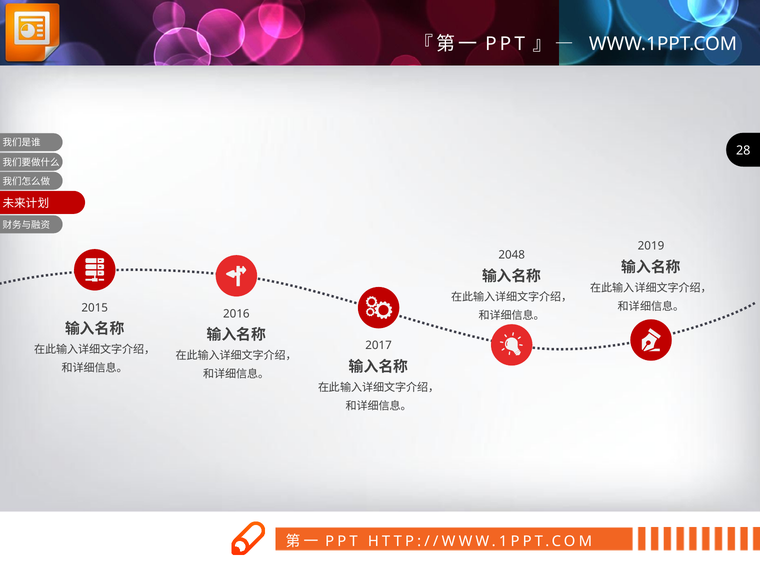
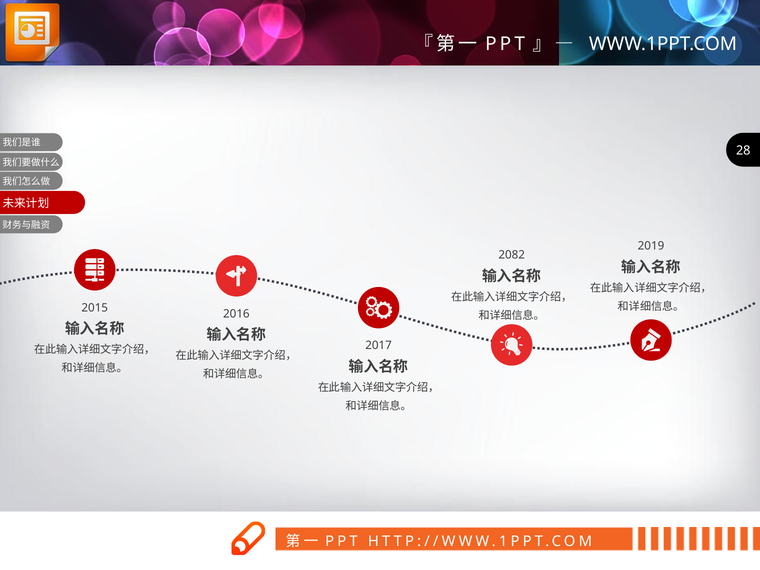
2048: 2048 -> 2082 (512, 255)
